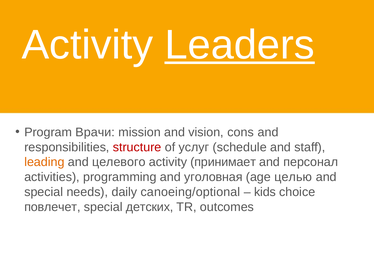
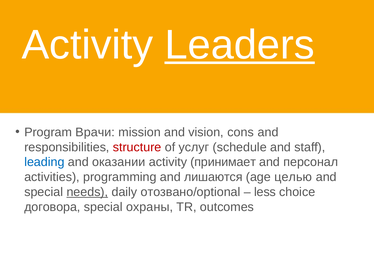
leading colour: orange -> blue (44, 162)
целевого: целевого -> оказании (119, 162)
уголовная: уголовная -> лишаются (213, 177)
needs underline: none -> present (87, 192)
canoeing/optional: canoeing/optional -> отозвано/optional (191, 192)
kids: kids -> less (265, 192)
повлечет: повлечет -> договора (52, 207)
детских: детских -> охраны (150, 207)
